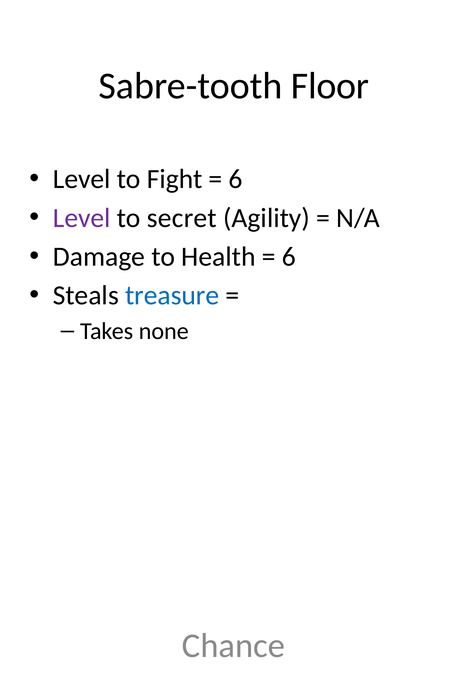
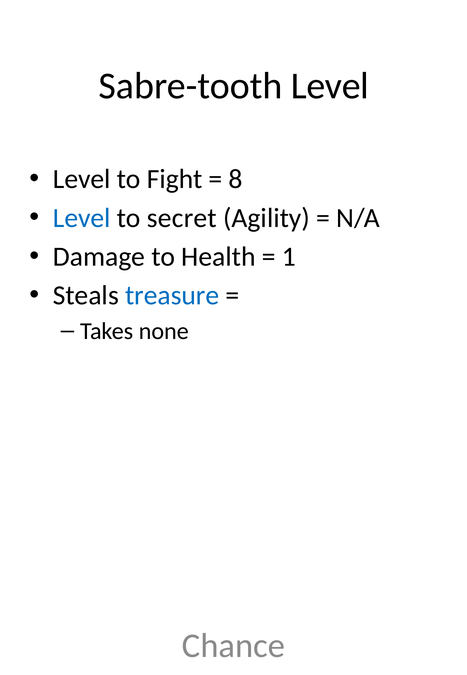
Sabre-tooth Floor: Floor -> Level (330, 86)
6: 6 -> 8 (236, 179)
Level colour: purple -> blue (82, 218)
6: 6 -> 1 (289, 257)
